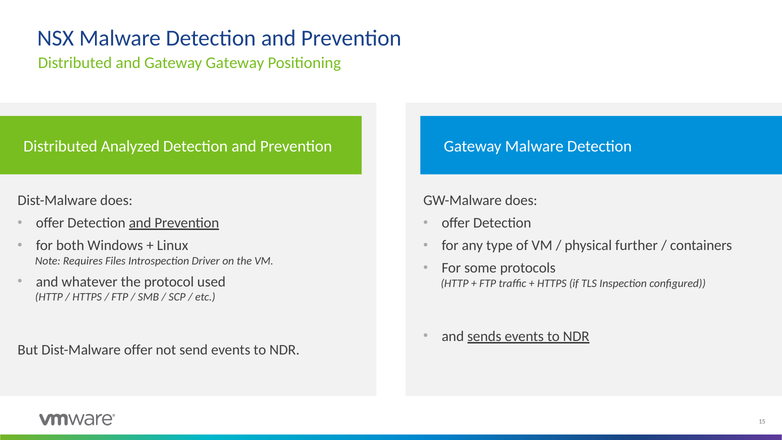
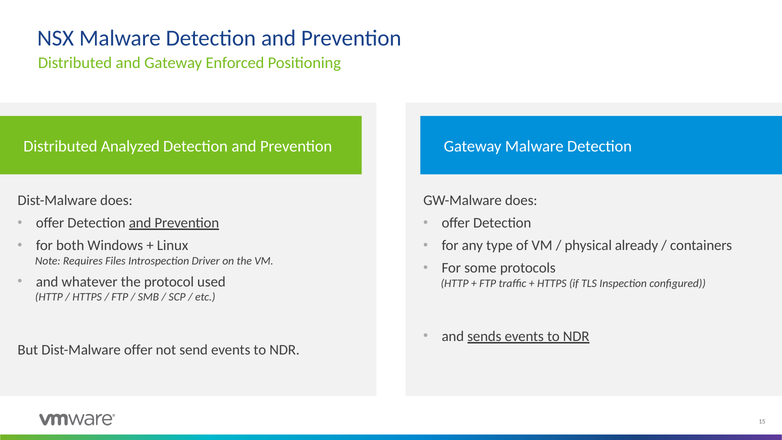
Gateway Gateway: Gateway -> Enforced (235, 63)
further: further -> already (637, 245)
